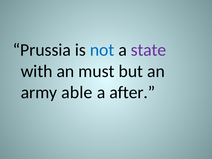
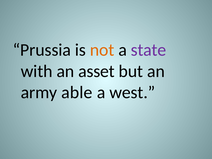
not colour: blue -> orange (102, 50)
must: must -> asset (96, 71)
after: after -> west (132, 92)
